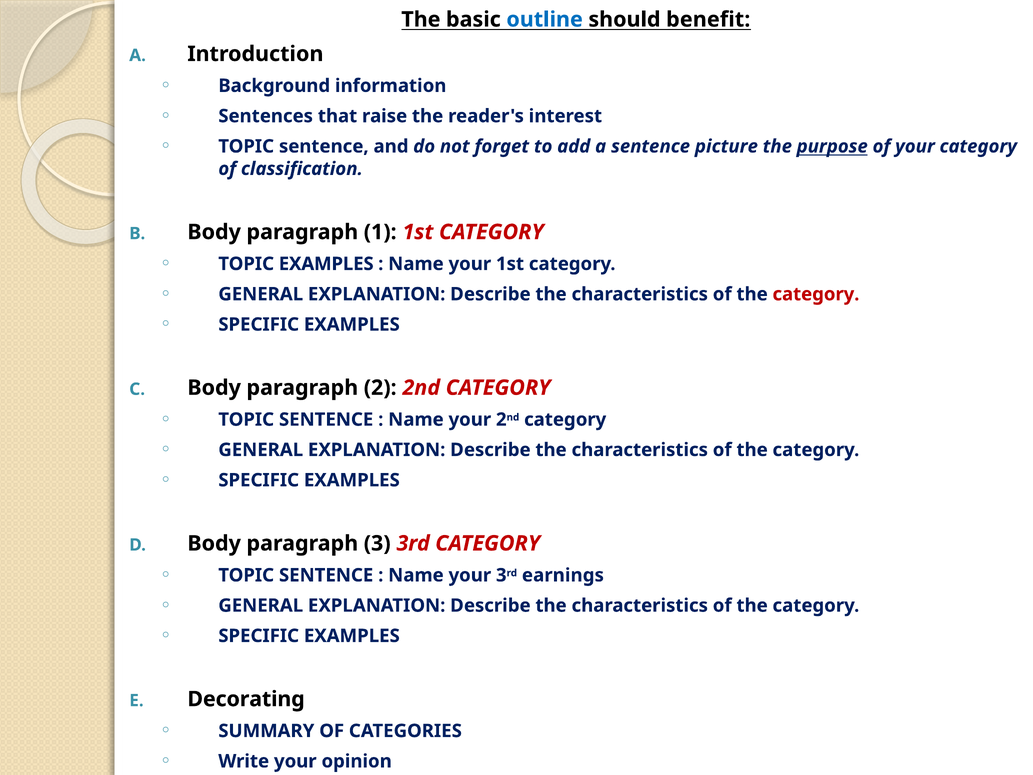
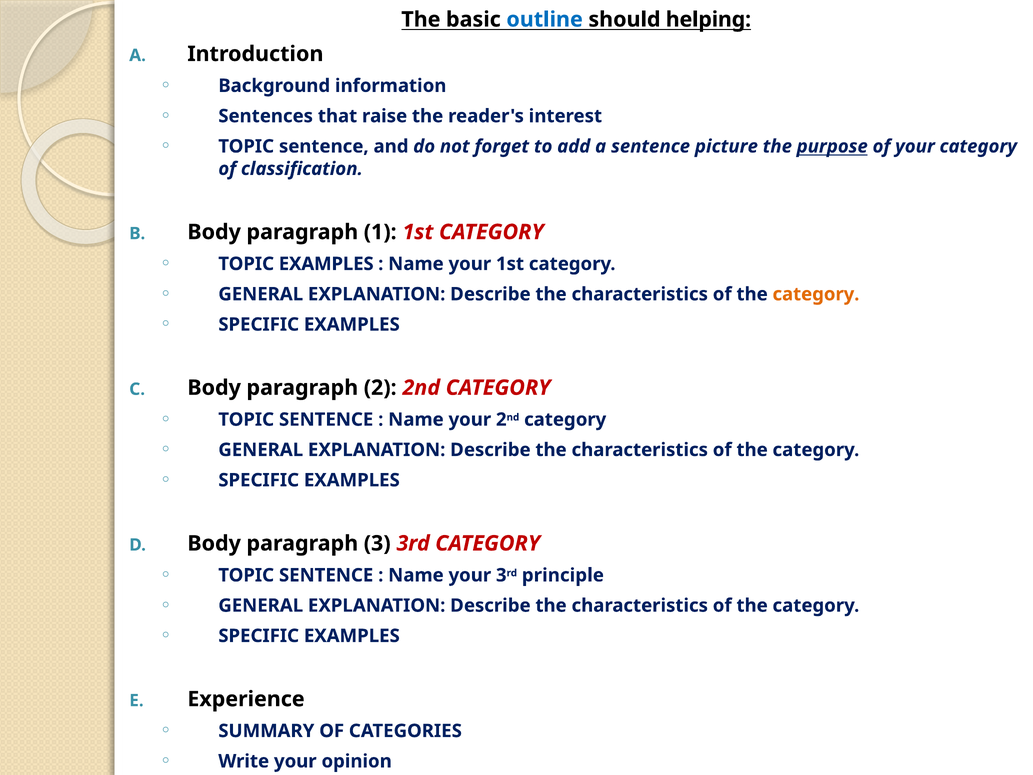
benefit: benefit -> helping (708, 19)
category colour: red -> orange (816, 294)
earnings: earnings -> principle (563, 575)
Decorating: Decorating -> Experience (246, 699)
